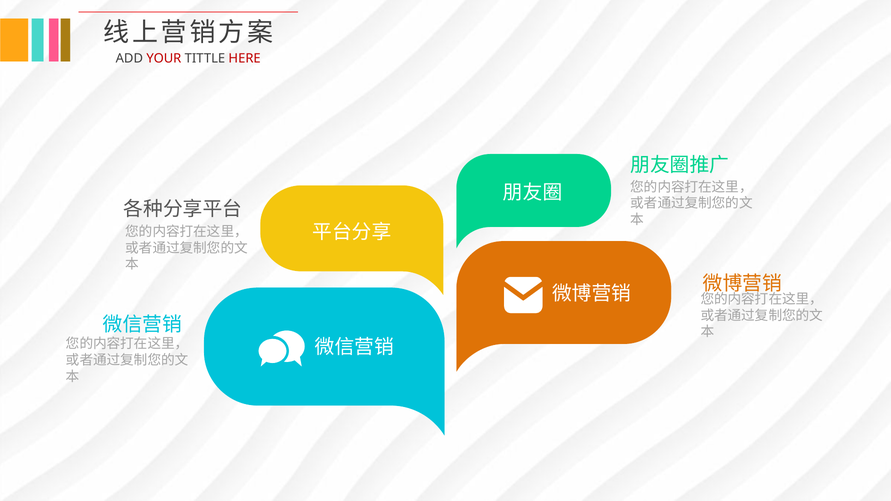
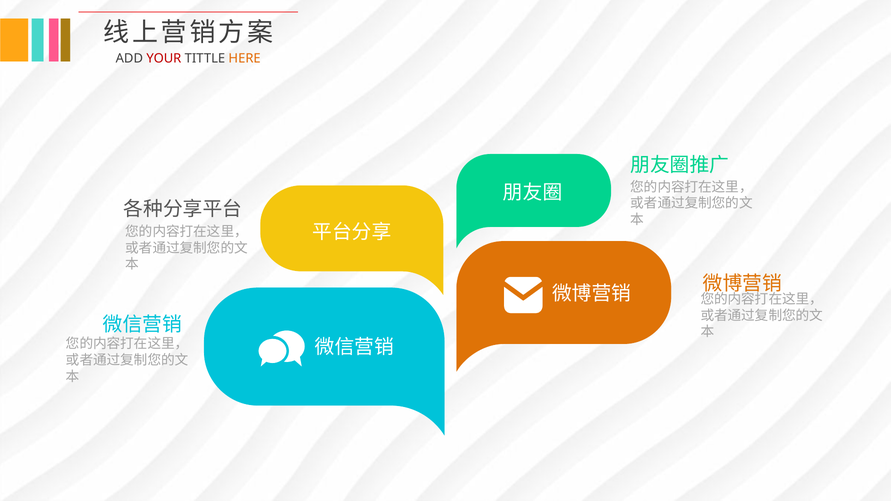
HERE colour: red -> orange (245, 58)
